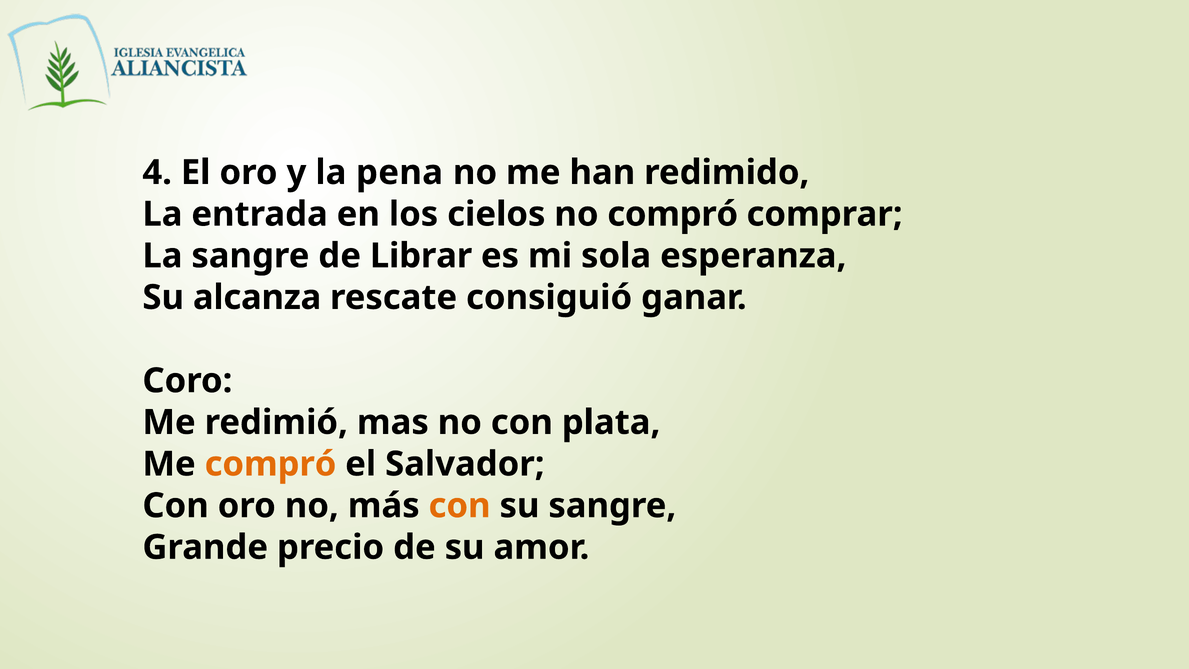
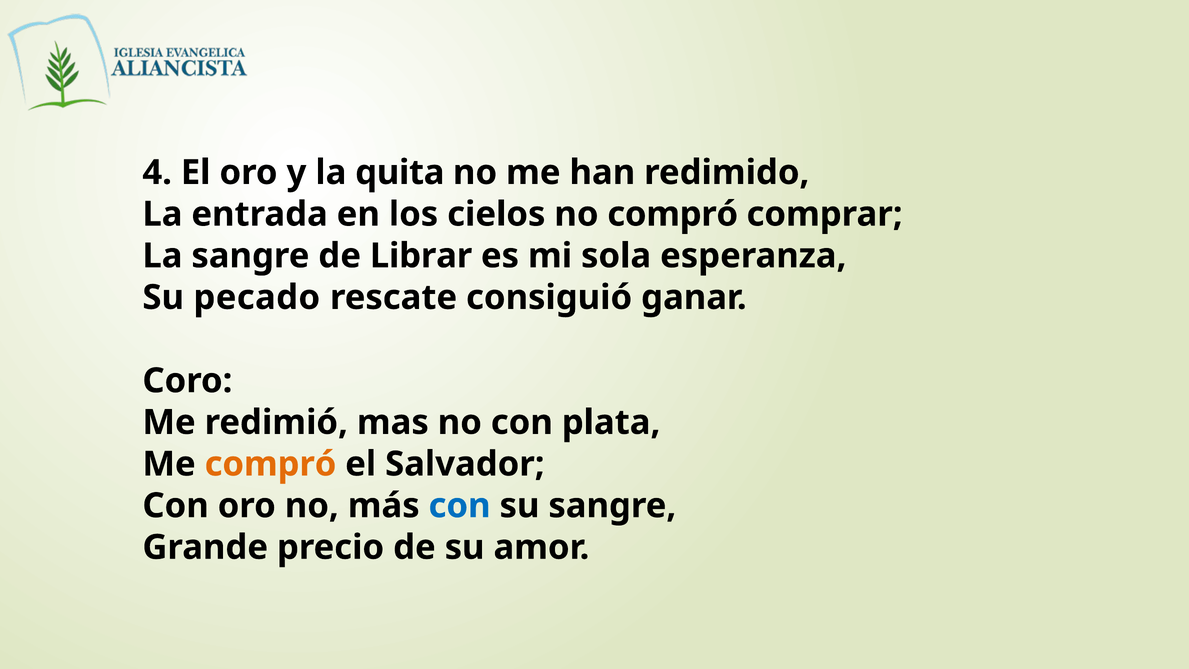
pena: pena -> quita (400, 172)
alcanza: alcanza -> pecado (257, 297)
con colour: orange -> blue (460, 506)
